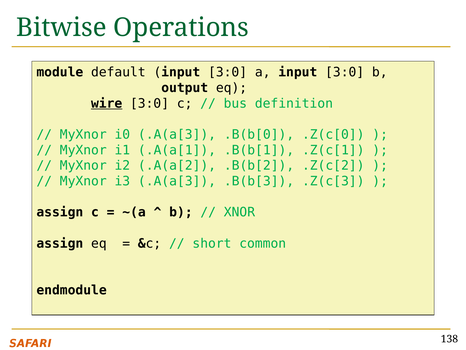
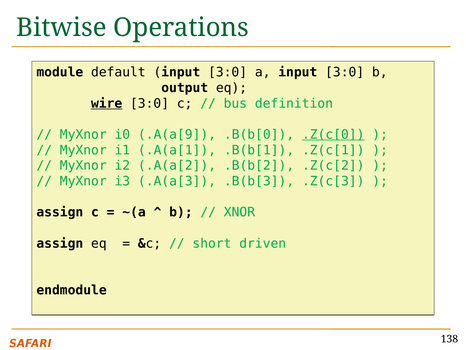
i0 .A(a[3: .A(a[3 -> .A(a[9 (177, 134)
.Z(c[0 underline: none -> present (333, 134)
common: common -> driven (263, 243)
